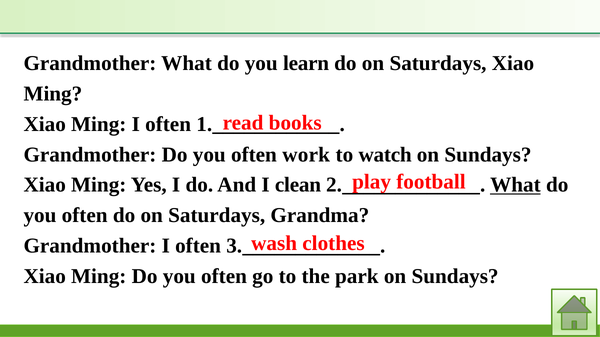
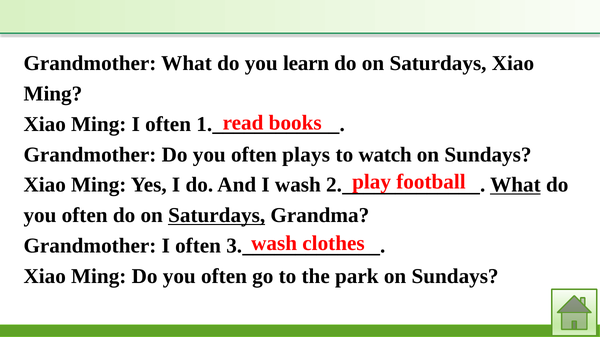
work: work -> plays (306, 155)
I clean: clean -> wash (298, 185)
Saturdays underline: none -> present (217, 216)
